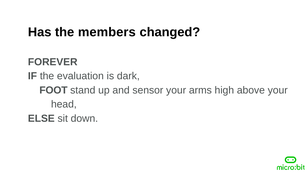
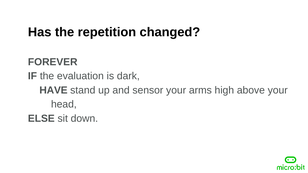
members: members -> repetition (107, 32)
FOOT: FOOT -> HAVE (53, 90)
